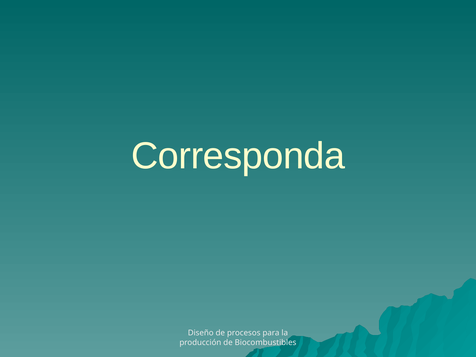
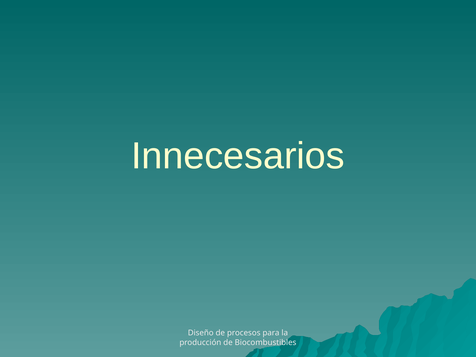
Corresponda: Corresponda -> Innecesarios (238, 156)
